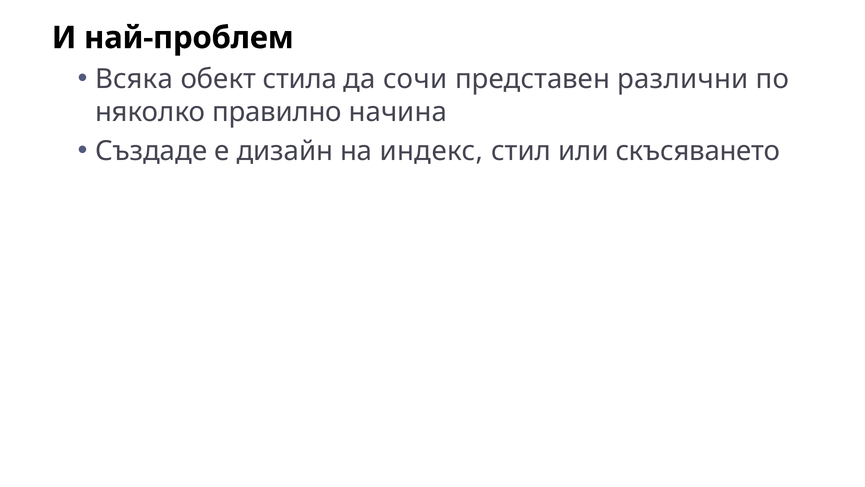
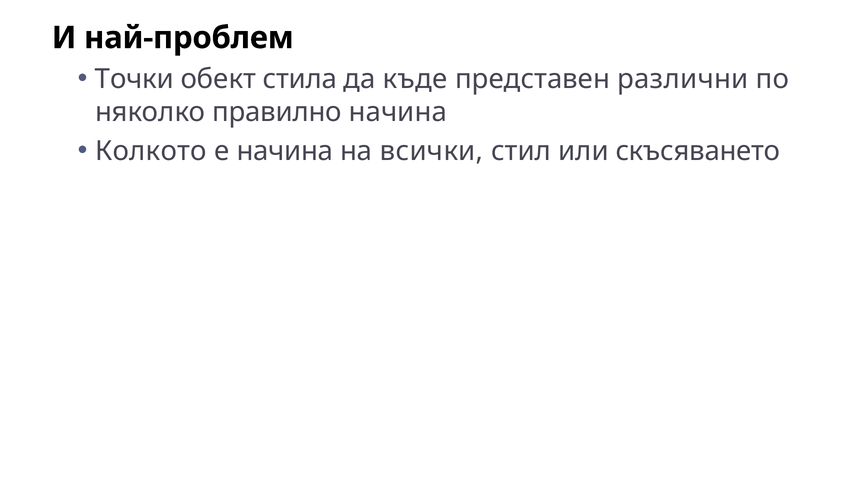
Всяка: Всяка -> Точки (134, 79)
сочи: сочи -> къде (415, 79)
Създаде: Създаде -> Колкото (151, 151)
е дизайн: дизайн -> начина (285, 151)
индекс: индекс -> всички (432, 151)
